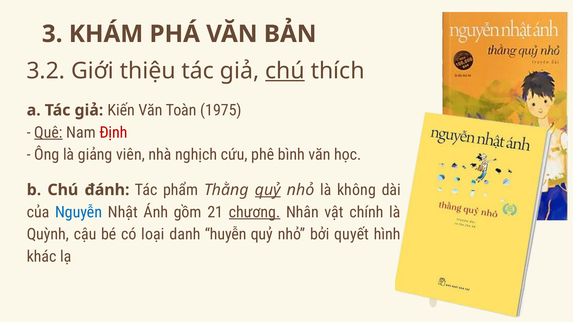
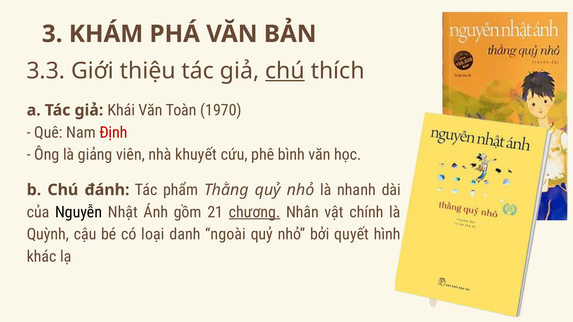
3.2: 3.2 -> 3.3 (46, 71)
Kiến: Kiến -> Khái (121, 110)
1975: 1975 -> 1970 (221, 110)
Quê underline: present -> none (48, 133)
nghịch: nghịch -> khuyết (196, 155)
quỷ underline: present -> none (268, 190)
không: không -> nhanh (356, 190)
Nguyễn colour: blue -> black (79, 212)
huyễn: huyễn -> ngoài (226, 235)
